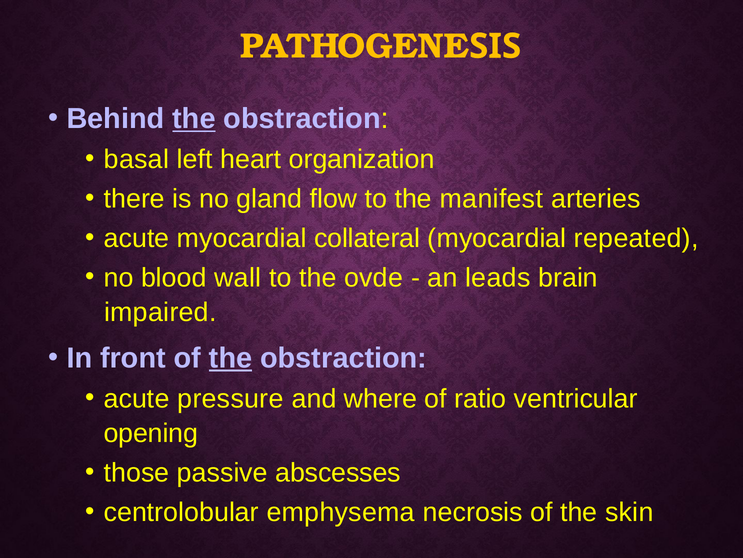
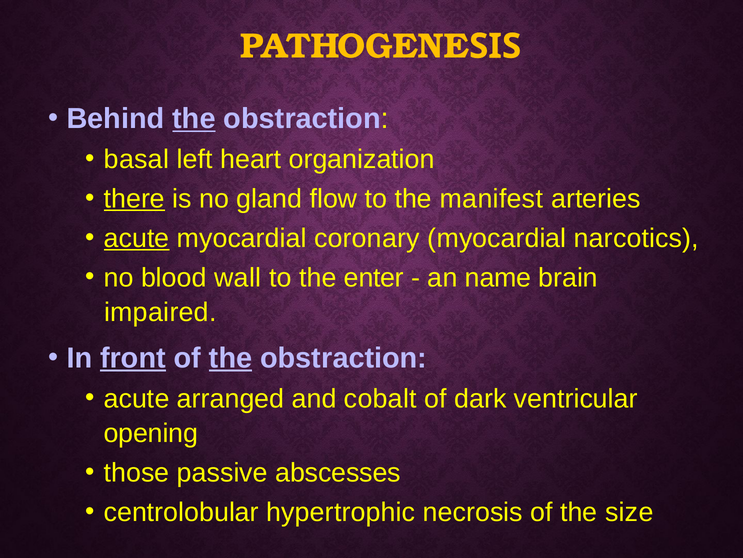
there underline: none -> present (134, 199)
acute underline: none -> present (137, 238)
collateral: collateral -> coronary (367, 238)
repeated: repeated -> narcotics (636, 238)
ovde: ovde -> enter (374, 277)
leads: leads -> name (498, 277)
front underline: none -> present (133, 358)
pressure: pressure -> arranged (231, 398)
where: where -> cobalt (380, 398)
ratio: ratio -> dark (480, 398)
emphysema: emphysema -> hypertrophic (341, 512)
skin: skin -> size (629, 512)
